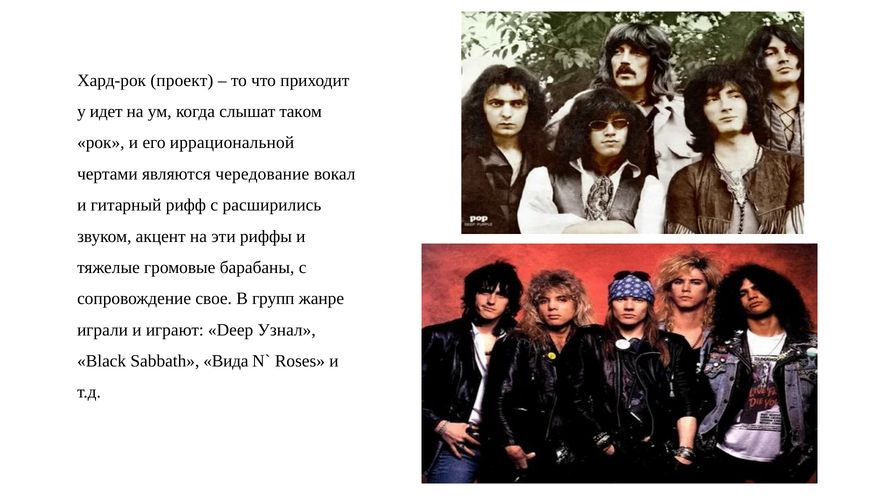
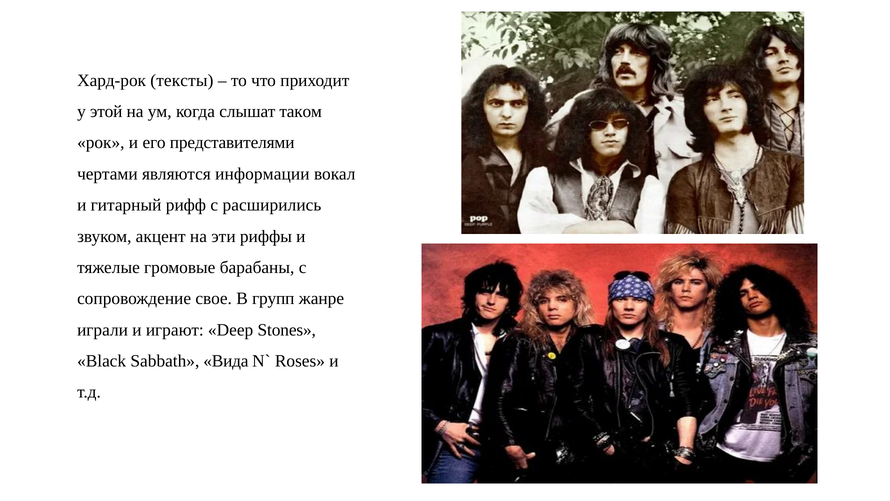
проект: проект -> тексты (182, 80)
идет: идет -> этой (106, 112)
иррациональной: иррациональной -> представителями (232, 143)
чередование: чередование -> информации (262, 174)
Узнал: Узнал -> Stones (287, 330)
